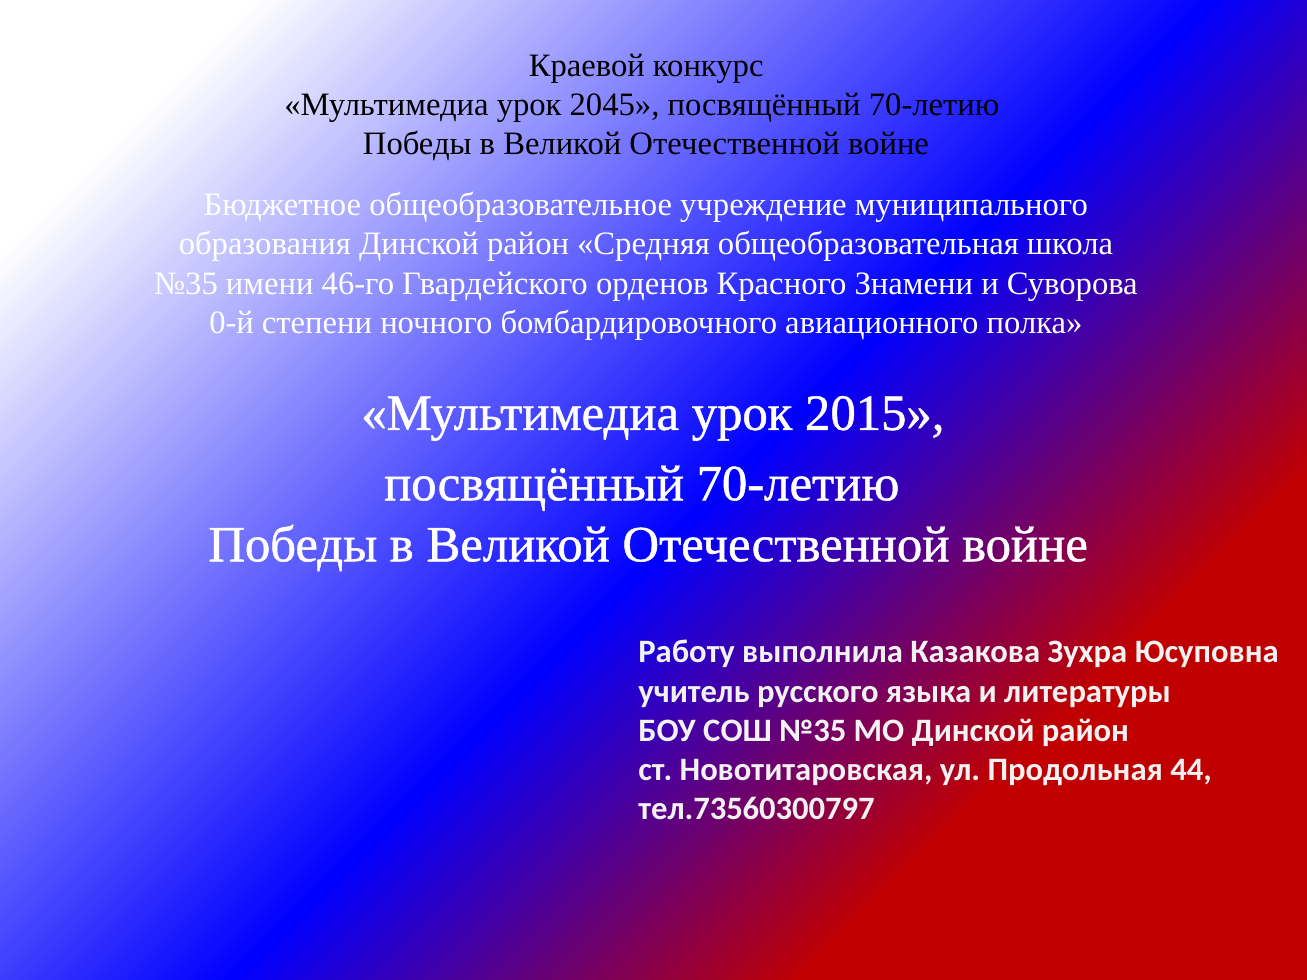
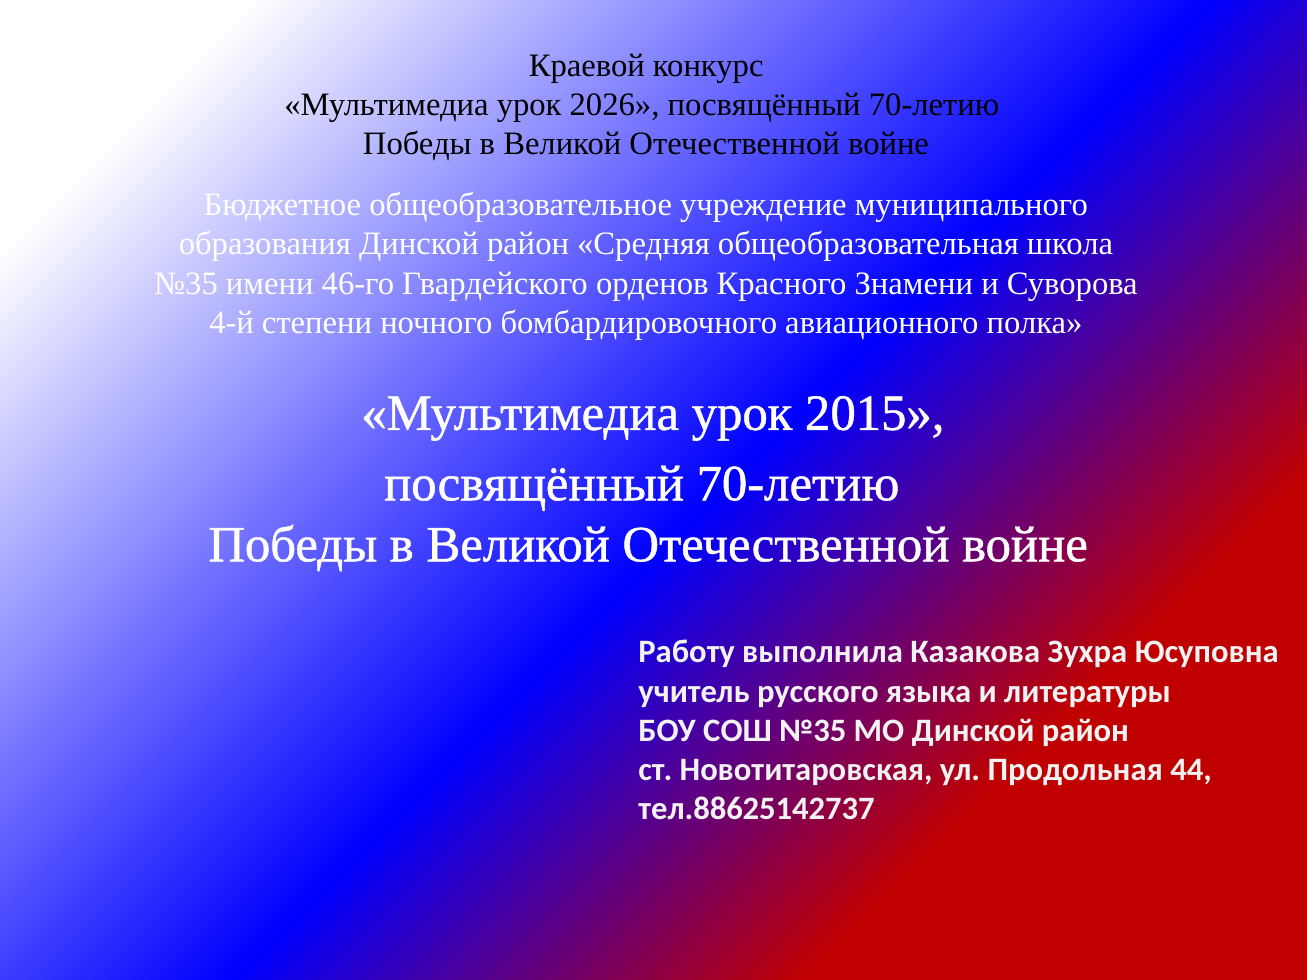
2045: 2045 -> 2026 (615, 105)
0-й: 0-й -> 4-й (232, 323)
тел.73560300797: тел.73560300797 -> тел.88625142737 (757, 809)
